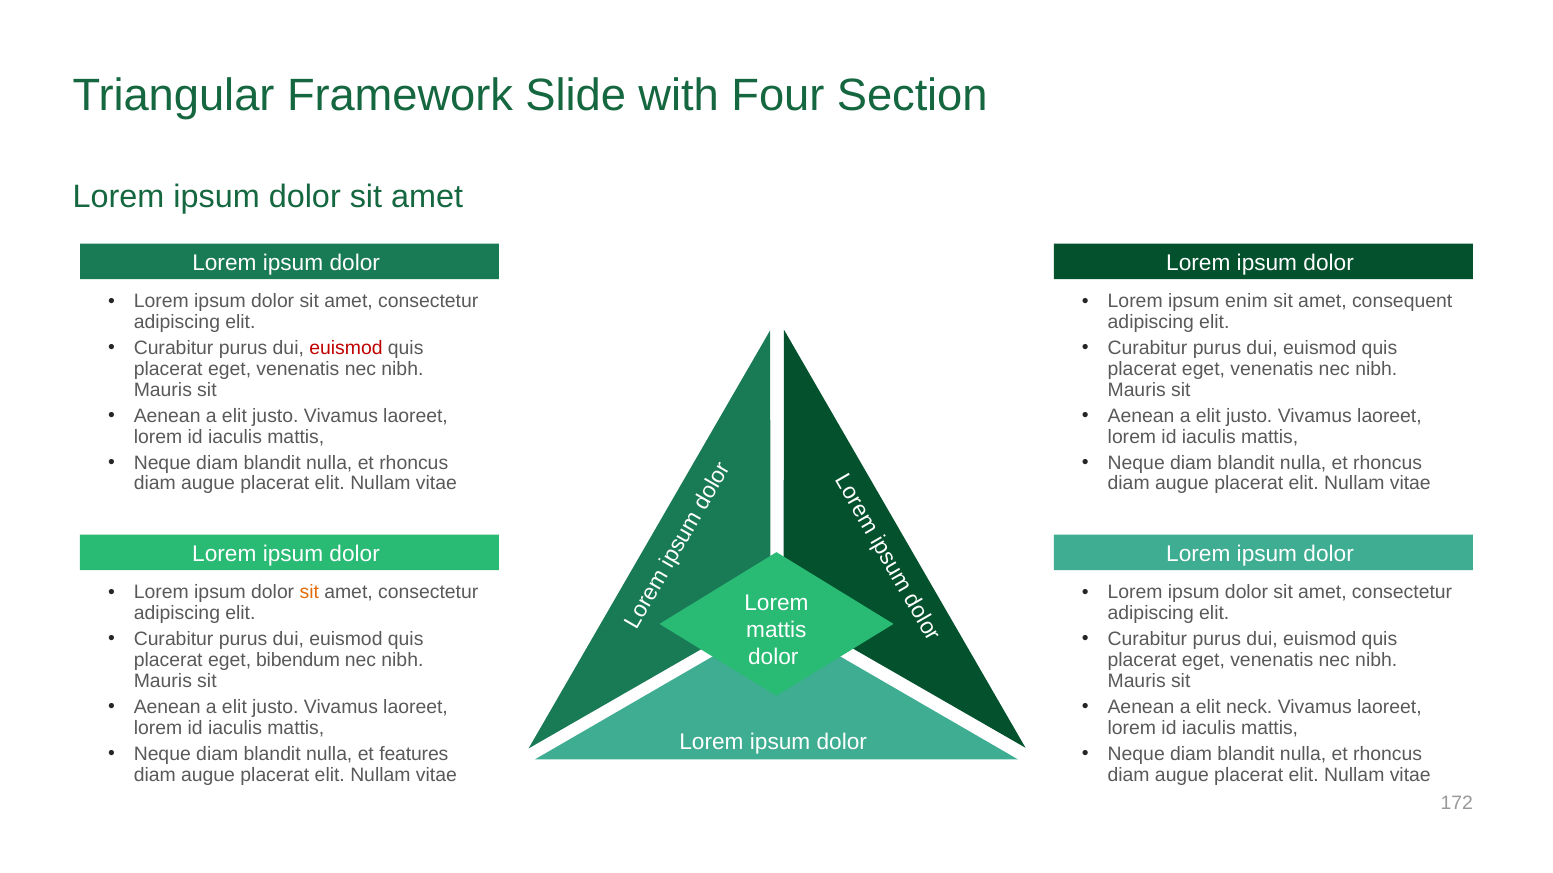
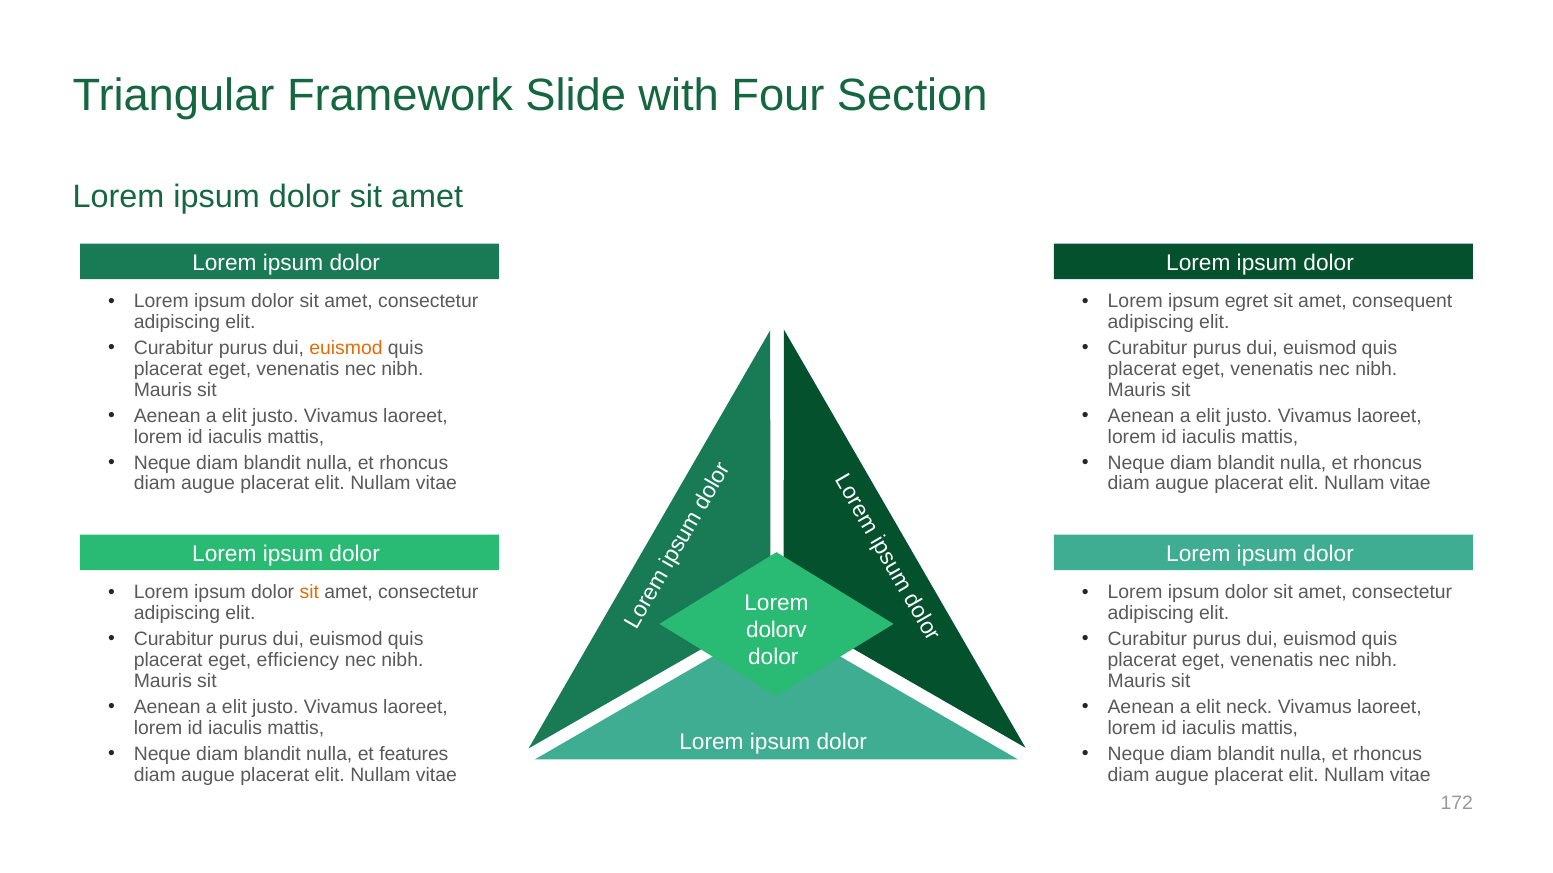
enim: enim -> egret (1247, 302)
euismod colour: red -> orange (346, 348)
mattis: mattis -> dolorv (776, 631)
bibendum: bibendum -> efficiency (298, 661)
